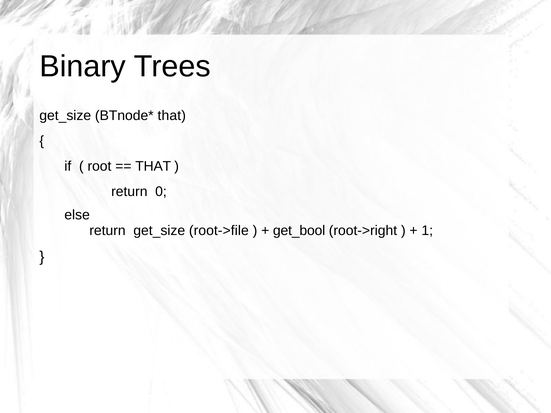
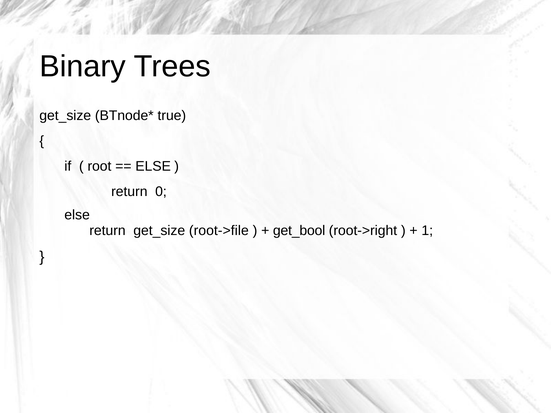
that: that -> true (172, 116)
THAT: THAT -> ELSE (153, 166)
